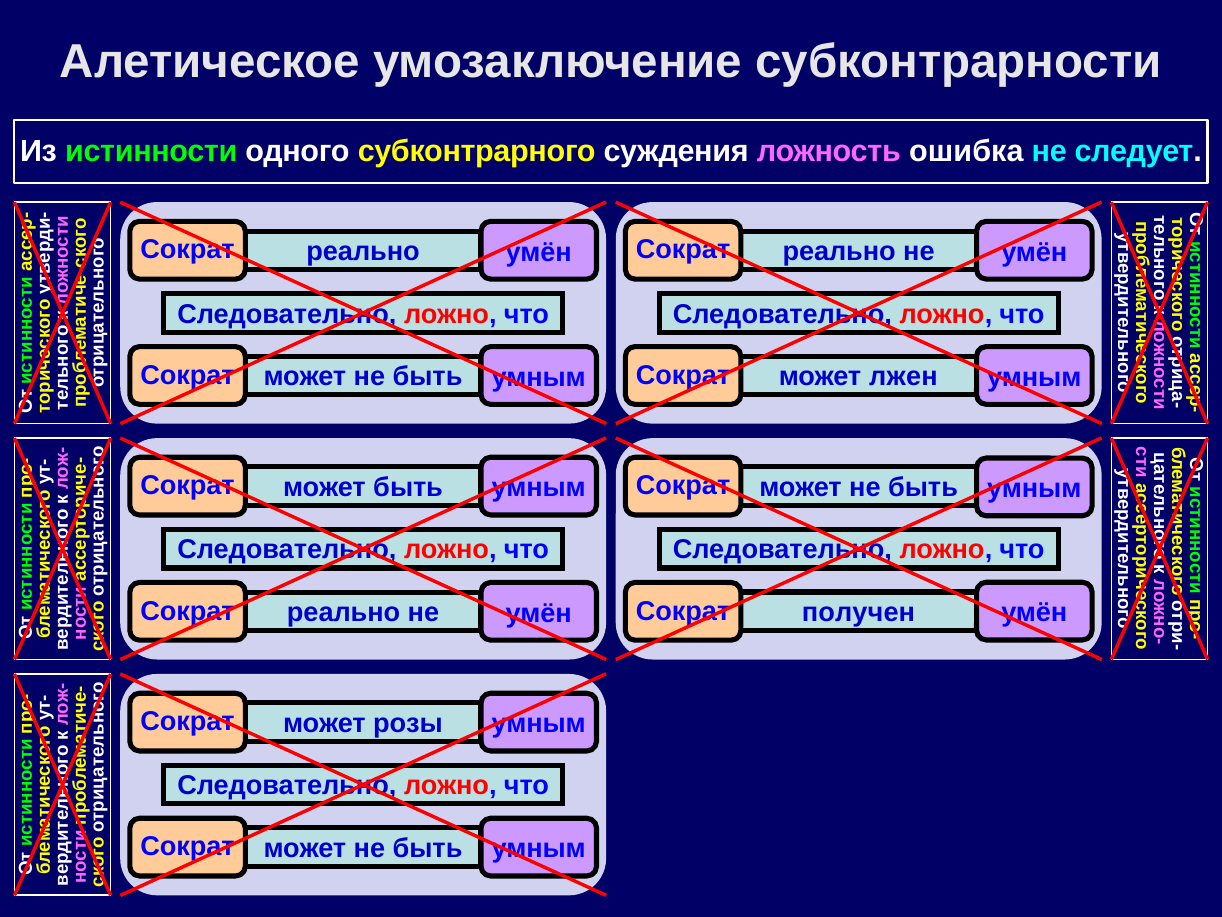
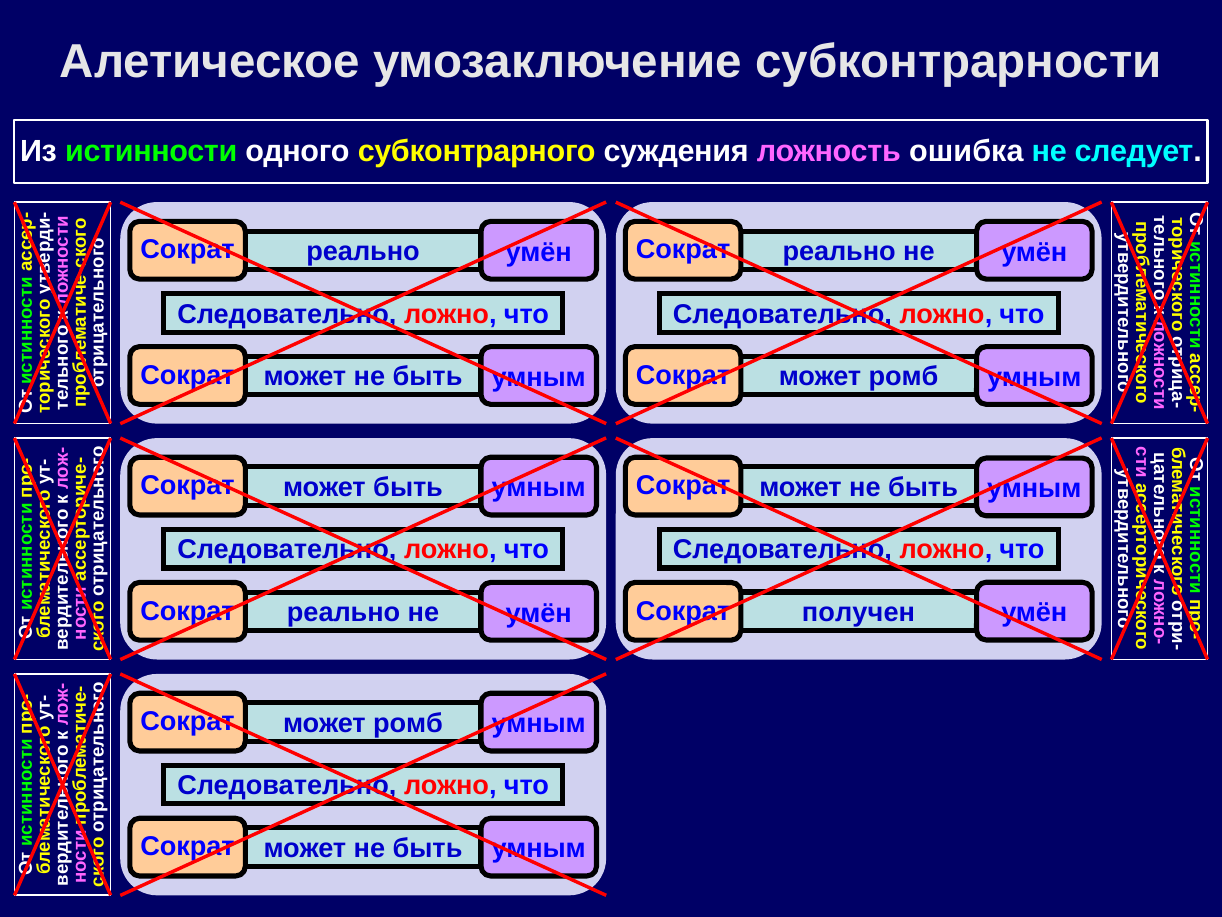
лжен: лжен -> ромб (904, 377)
розы: розы -> ромб (408, 723)
